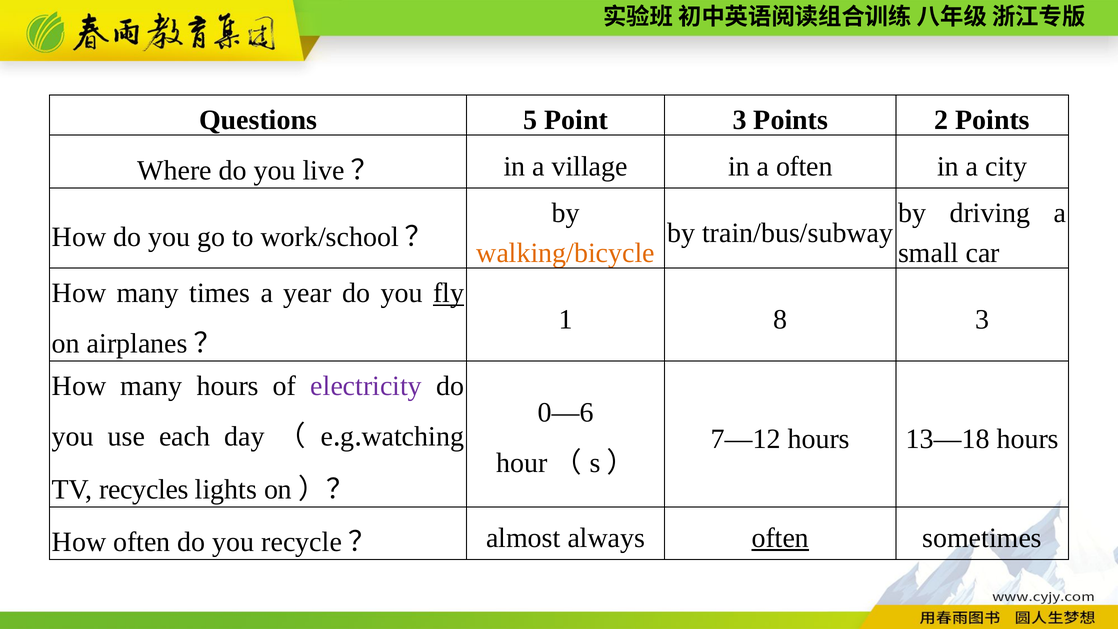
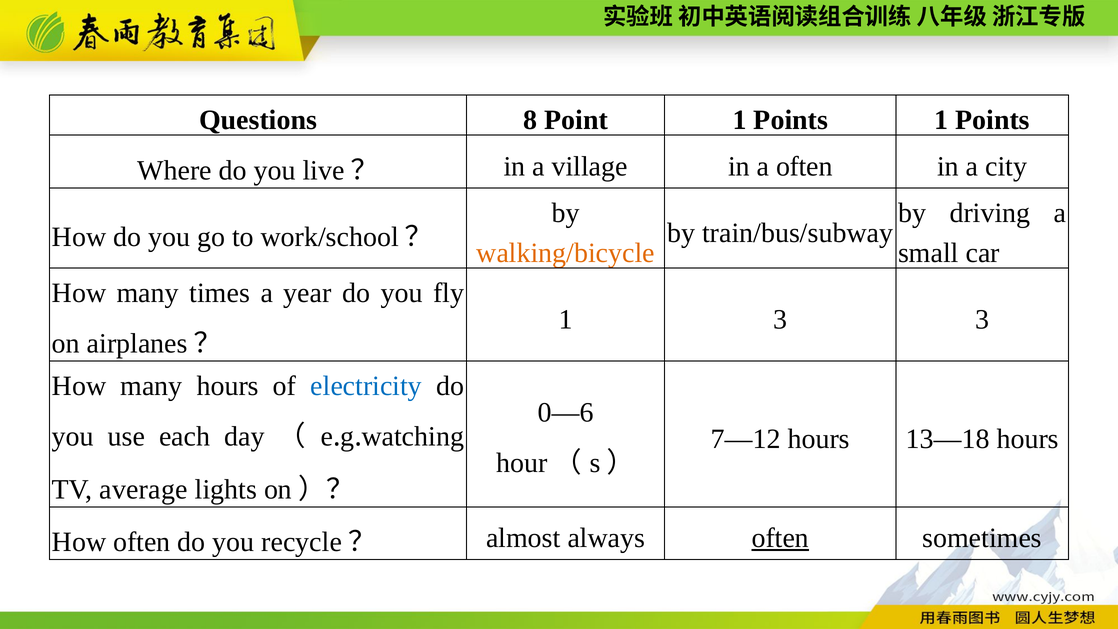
5: 5 -> 8 (530, 120)
Point 3: 3 -> 1 (740, 120)
Points 2: 2 -> 1 (941, 120)
fly underline: present -> none (449, 293)
1 8: 8 -> 3 (780, 319)
electricity colour: purple -> blue (366, 386)
recycles: recycles -> average (144, 489)
